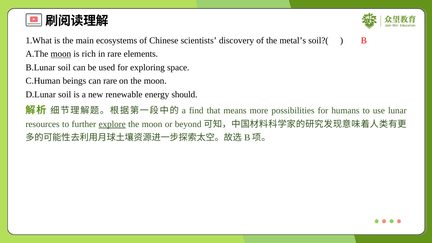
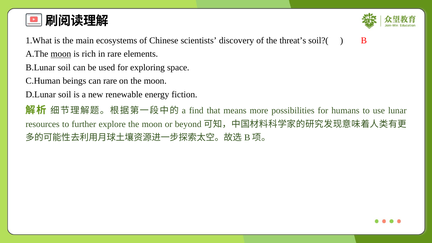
metal’s: metal’s -> threat’s (293, 40)
should: should -> fiction (184, 94)
explore underline: present -> none (112, 124)
